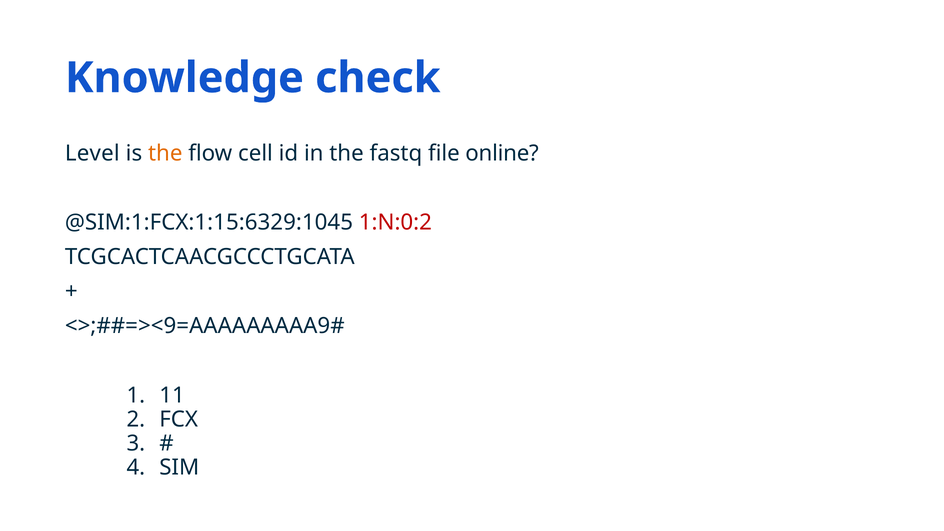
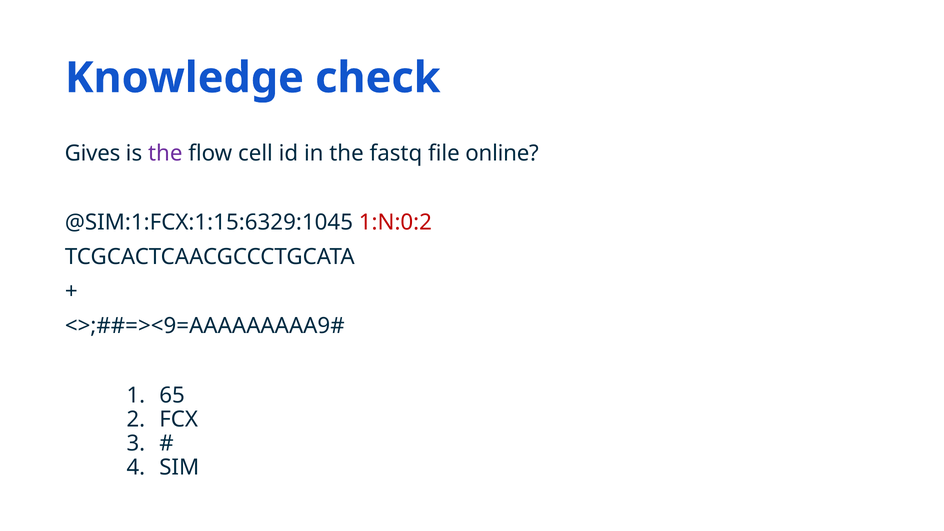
Level: Level -> Gives (93, 153)
the colour: orange -> purple (165, 153)
11: 11 -> 65 (172, 395)
